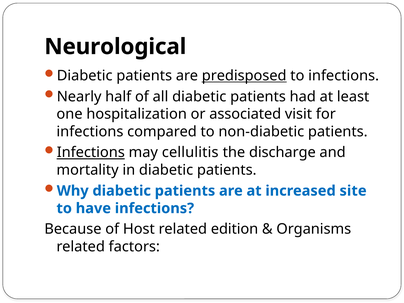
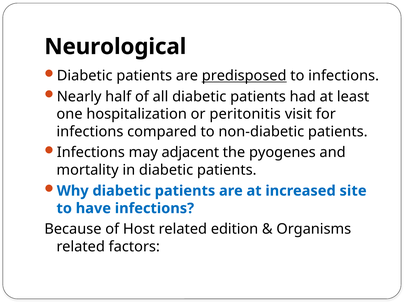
associated: associated -> peritonitis (245, 114)
Infections underline: present -> none (91, 152)
cellulitis: cellulitis -> adjacent (190, 152)
discharge: discharge -> pyogenes (282, 152)
